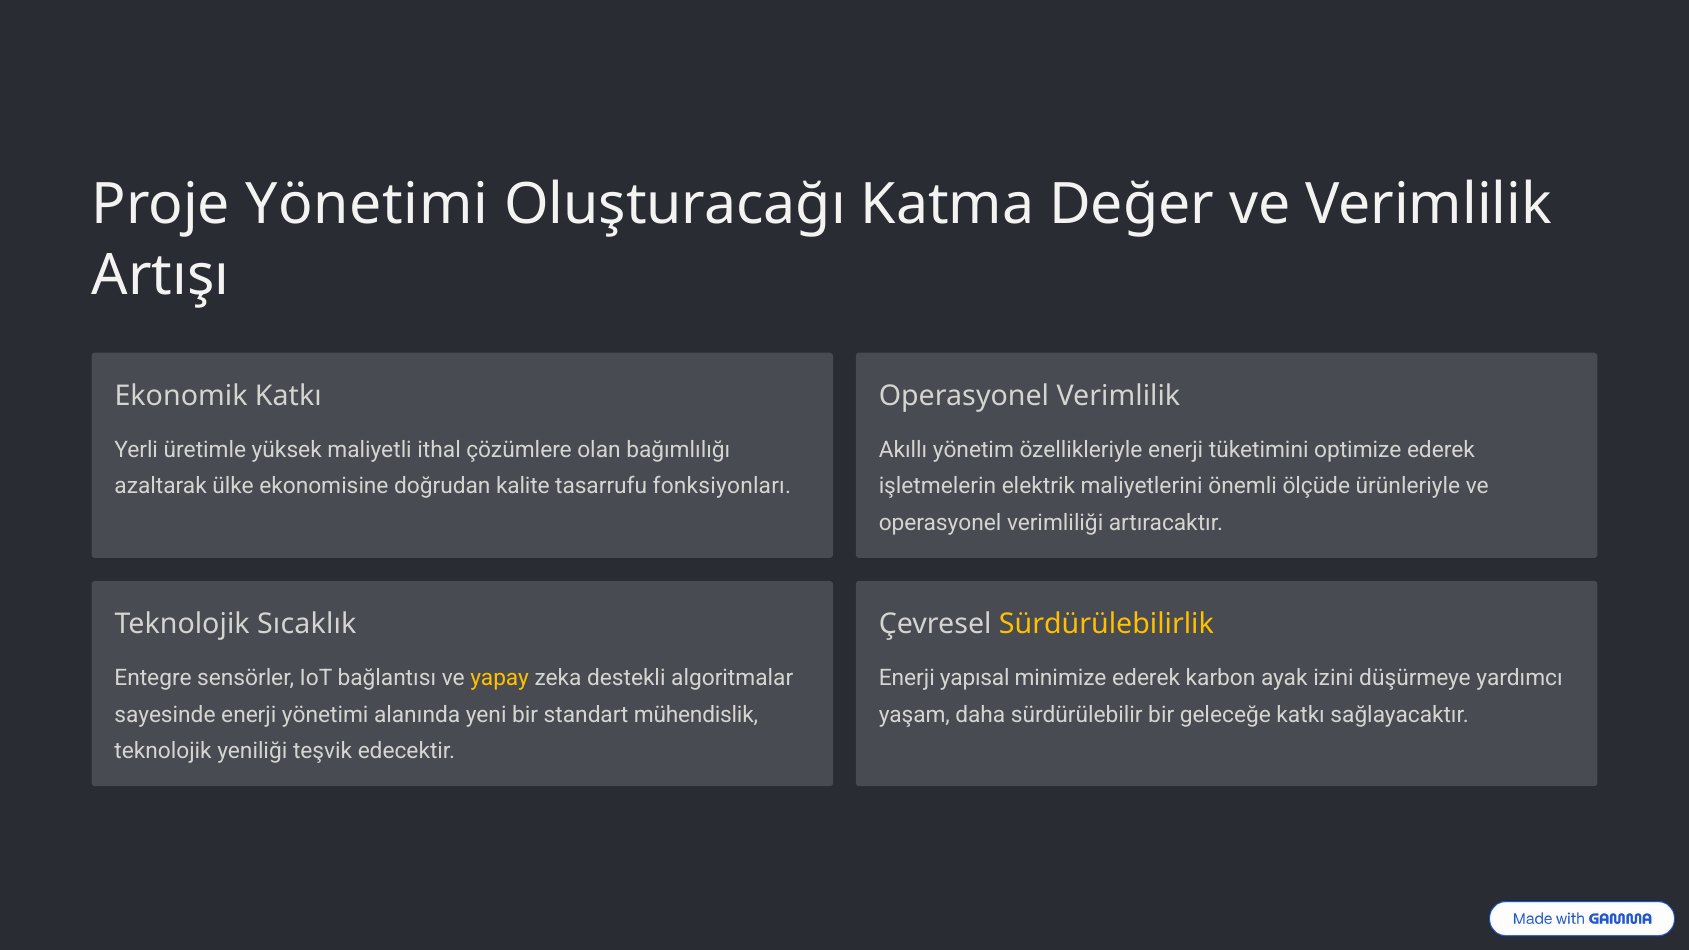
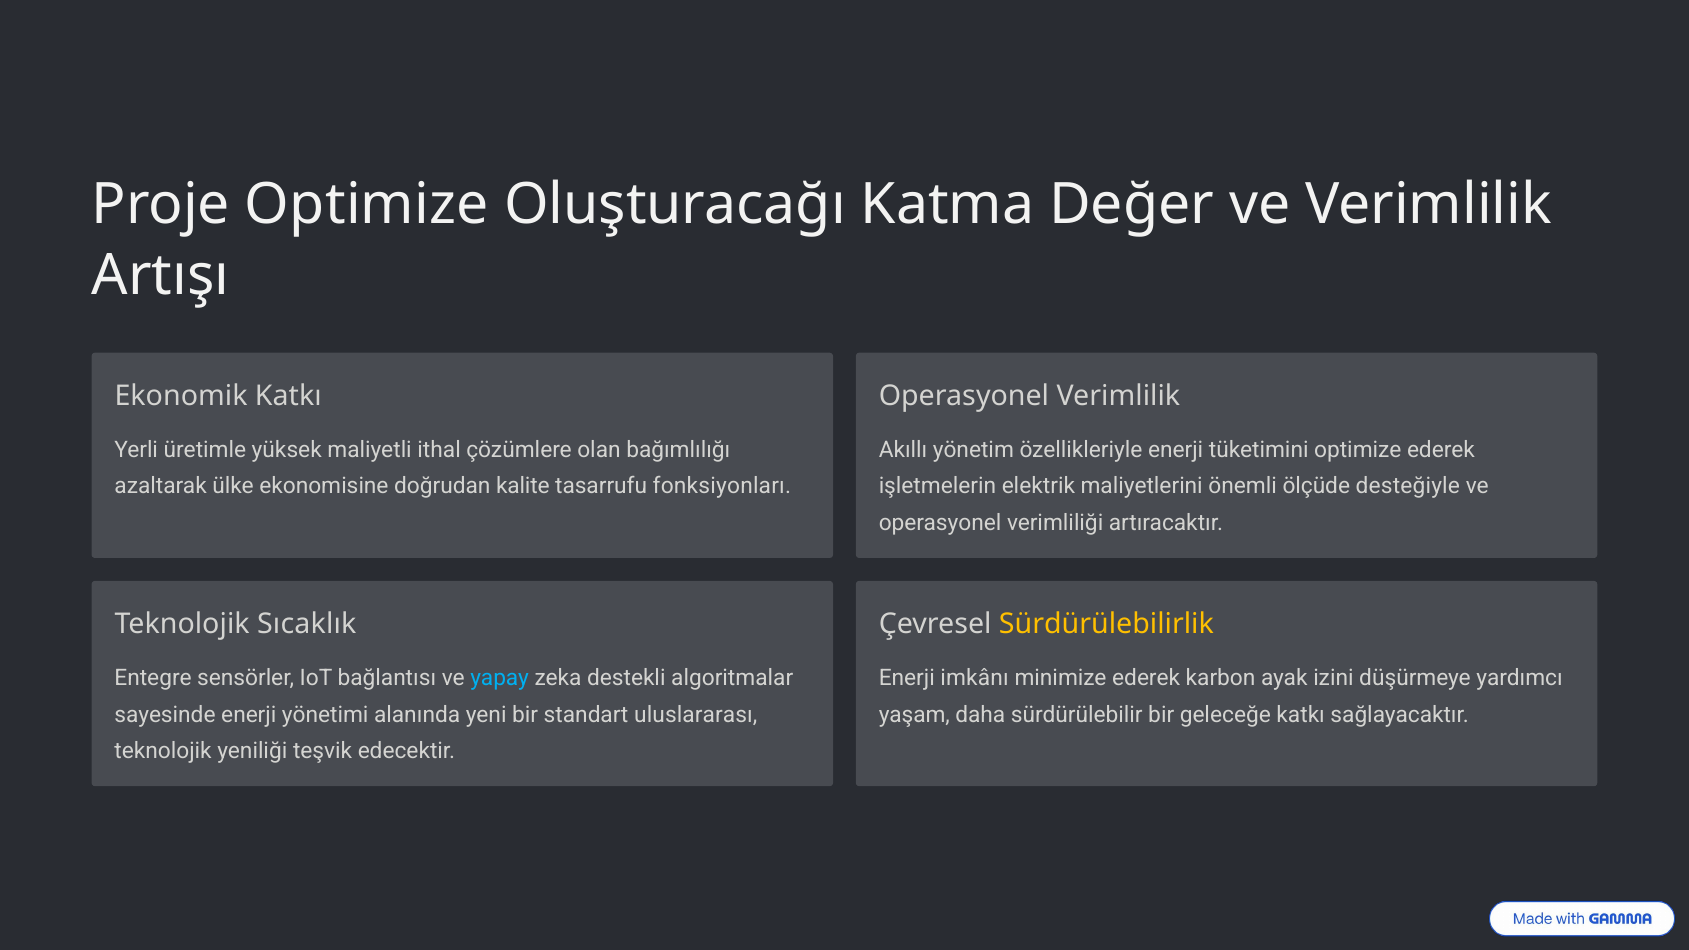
Proje Yönetimi: Yönetimi -> Optimize (367, 205)
ürünleriyle: ürünleriyle -> desteğiyle (1408, 486)
yapay colour: yellow -> light blue (500, 678)
yapısal: yapısal -> imkânı (975, 678)
mühendislik: mühendislik -> uluslararası (696, 715)
